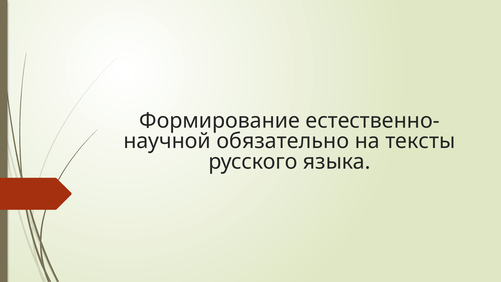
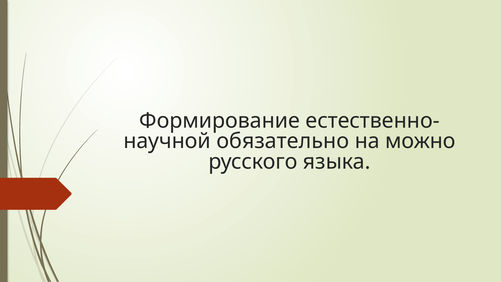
тексты: тексты -> можно (420, 141)
